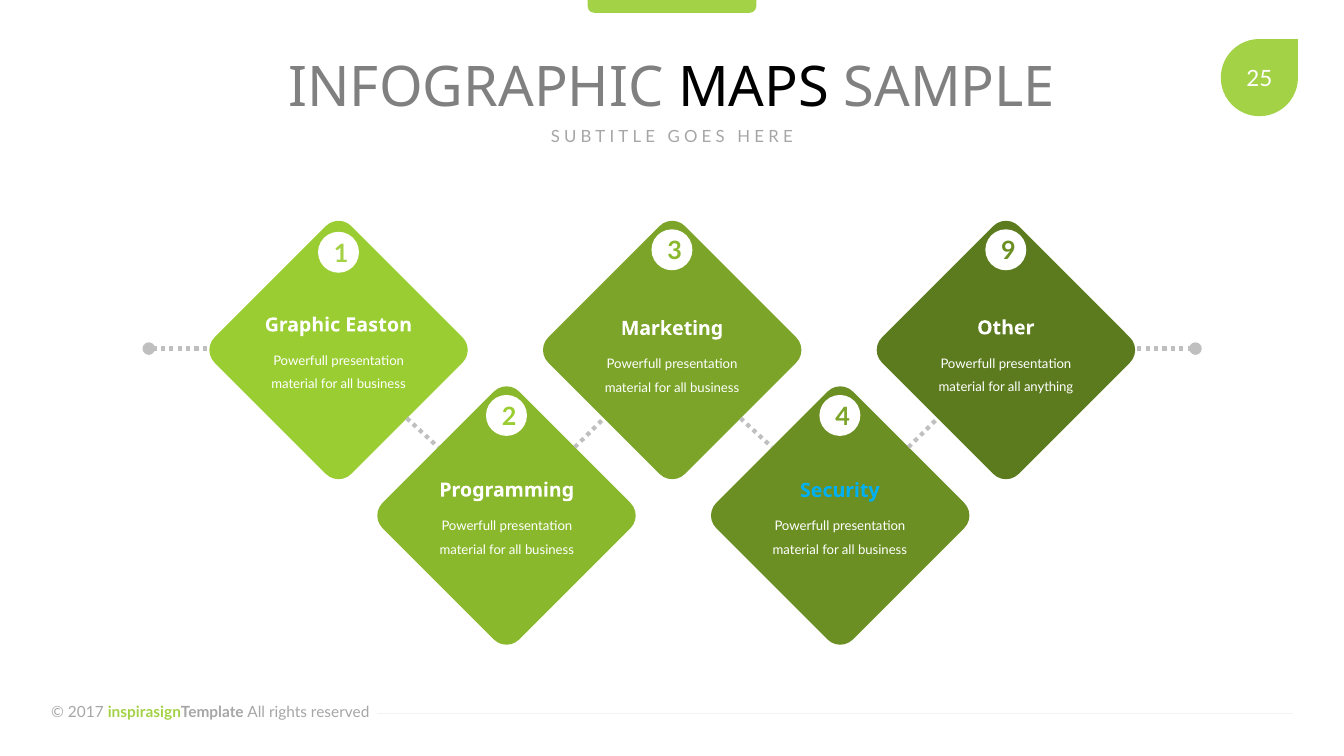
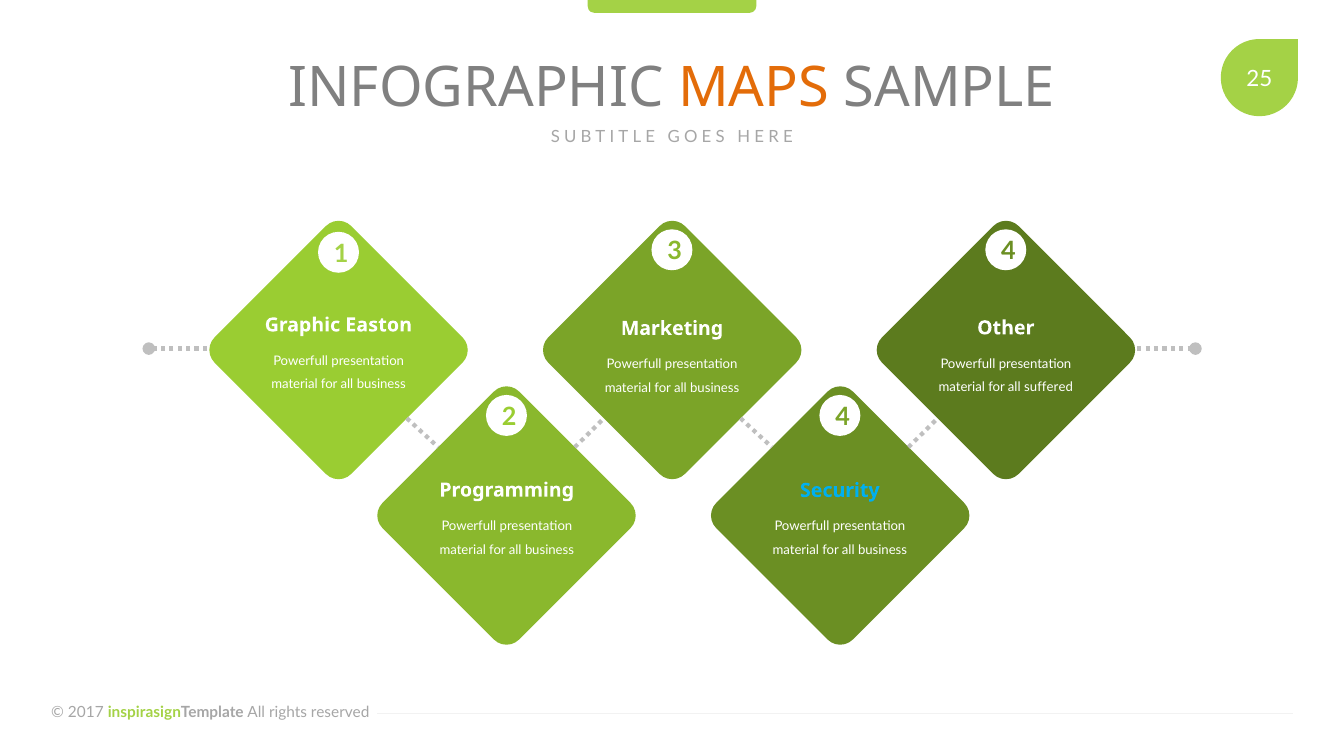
MAPS colour: black -> orange (754, 88)
3 9: 9 -> 4 (1009, 251)
anything: anything -> suffered (1049, 387)
